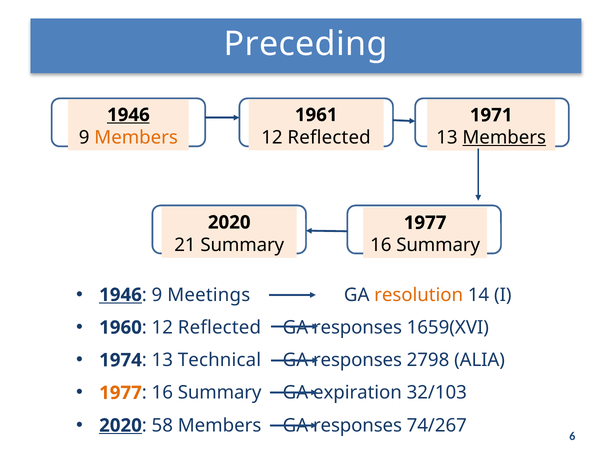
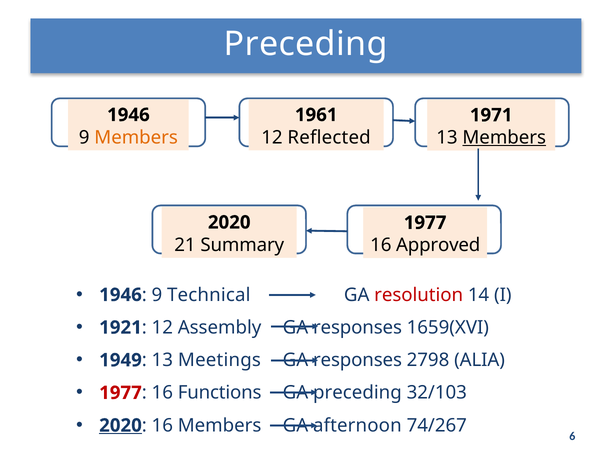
1946 underline: present -> none (128, 115)
Summary: Summary -> Approved (438, 245)
1946 underline: present -> none (121, 295)
Meetings: Meetings -> Technical (209, 295)
resolution colour: orange -> red (419, 295)
1960: 1960 -> 1921 (121, 328)
Reflected: Reflected -> Assembly (220, 328)
1974: 1974 -> 1949 (121, 360)
Technical: Technical -> Meetings (219, 360)
1977 colour: orange -> red (121, 393)
Summary: Summary -> Functions (220, 393)
GA expiration: expiration -> preceding (357, 393)
58: 58 -> 16 (162, 425)
Members GA responses: responses -> afternoon (357, 425)
